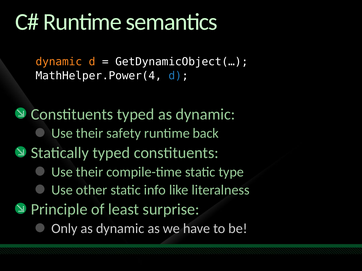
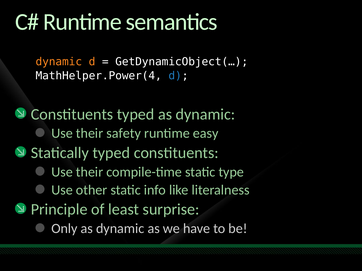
back: back -> easy (206, 134)
